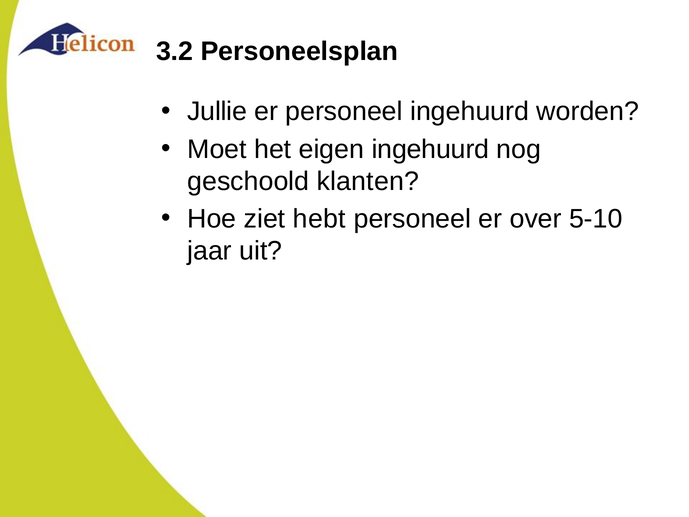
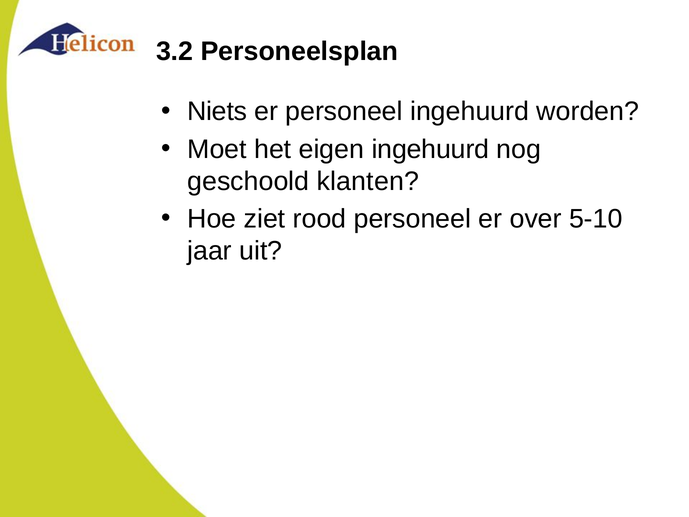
Jullie: Jullie -> Niets (217, 112)
hebt: hebt -> rood (320, 219)
